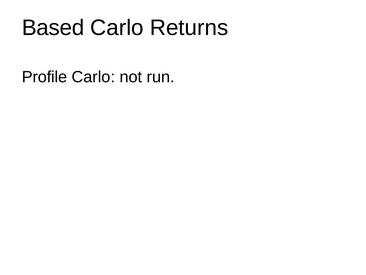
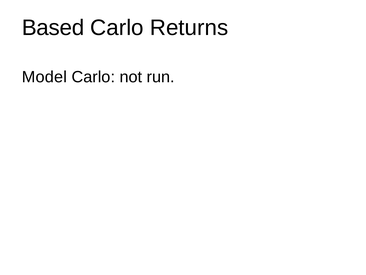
Profile: Profile -> Model (44, 77)
